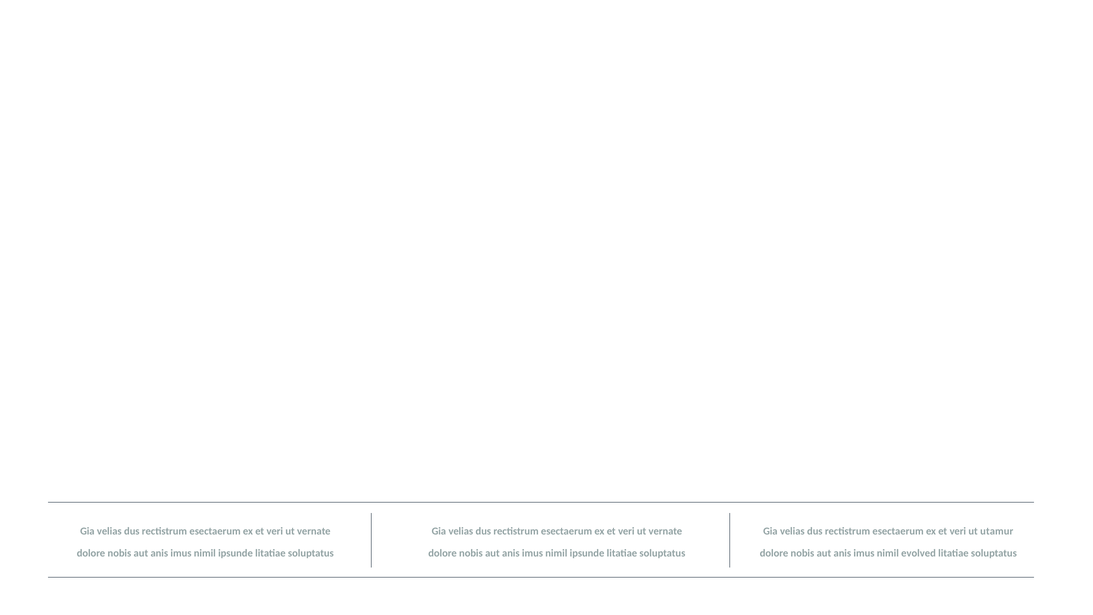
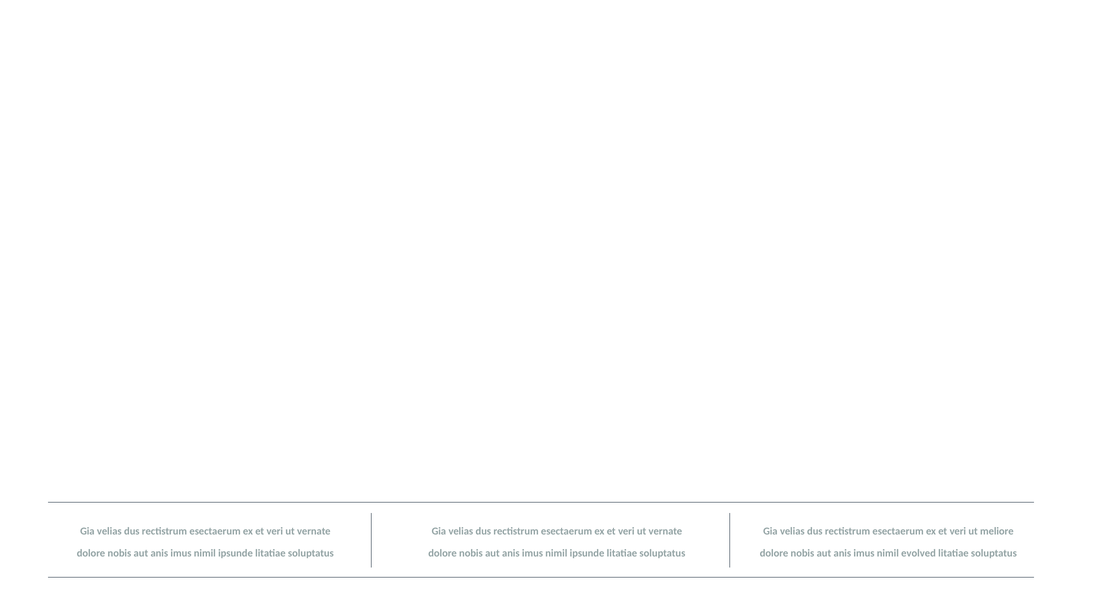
utamur: utamur -> meliore (997, 531)
